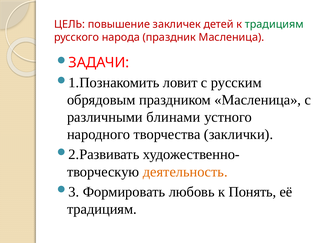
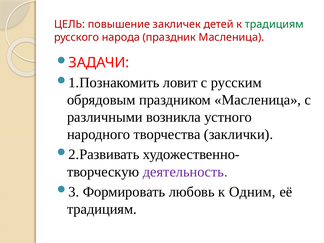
блинами: блинами -> возникла (174, 117)
деятельность colour: orange -> purple (185, 172)
Понять: Понять -> Одним (252, 192)
